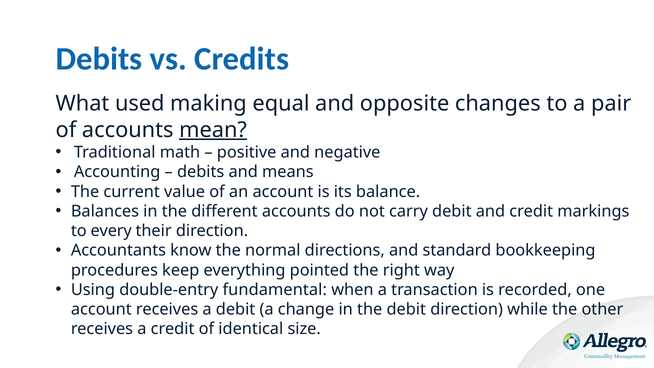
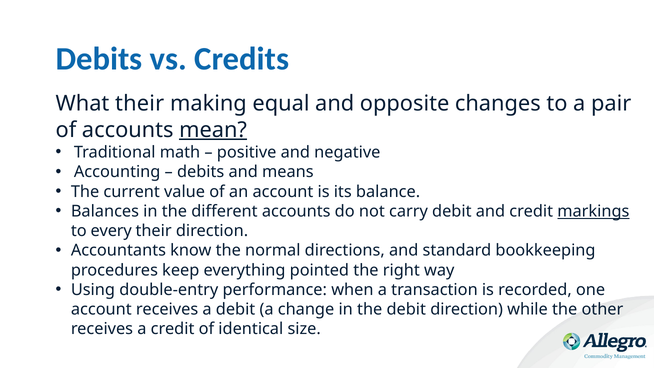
What used: used -> their (140, 104)
markings underline: none -> present (593, 211)
fundamental: fundamental -> performance (275, 290)
